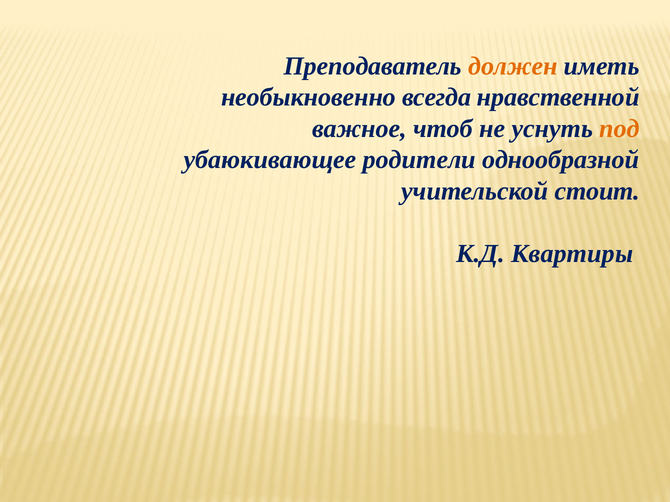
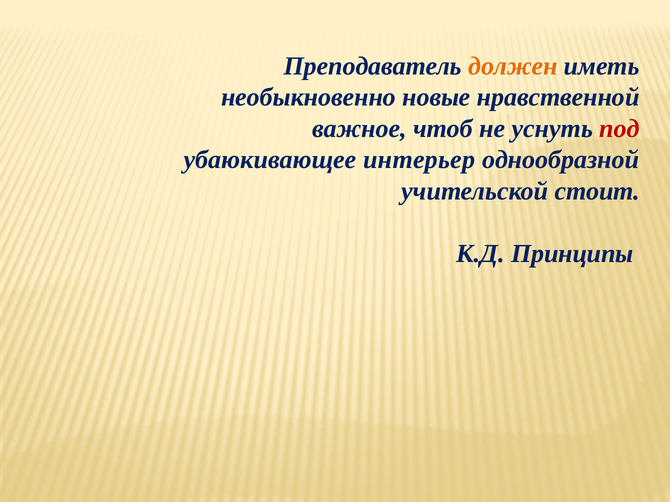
всегда: всегда -> новые (437, 97)
под colour: orange -> red (620, 129)
родители: родители -> интерьер (419, 160)
Квартиры: Квартиры -> Принципы (572, 254)
